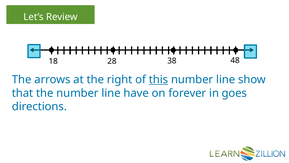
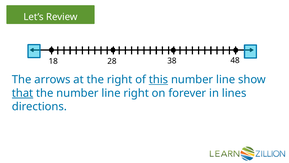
that underline: none -> present (23, 93)
line have: have -> right (136, 93)
goes: goes -> lines (234, 93)
